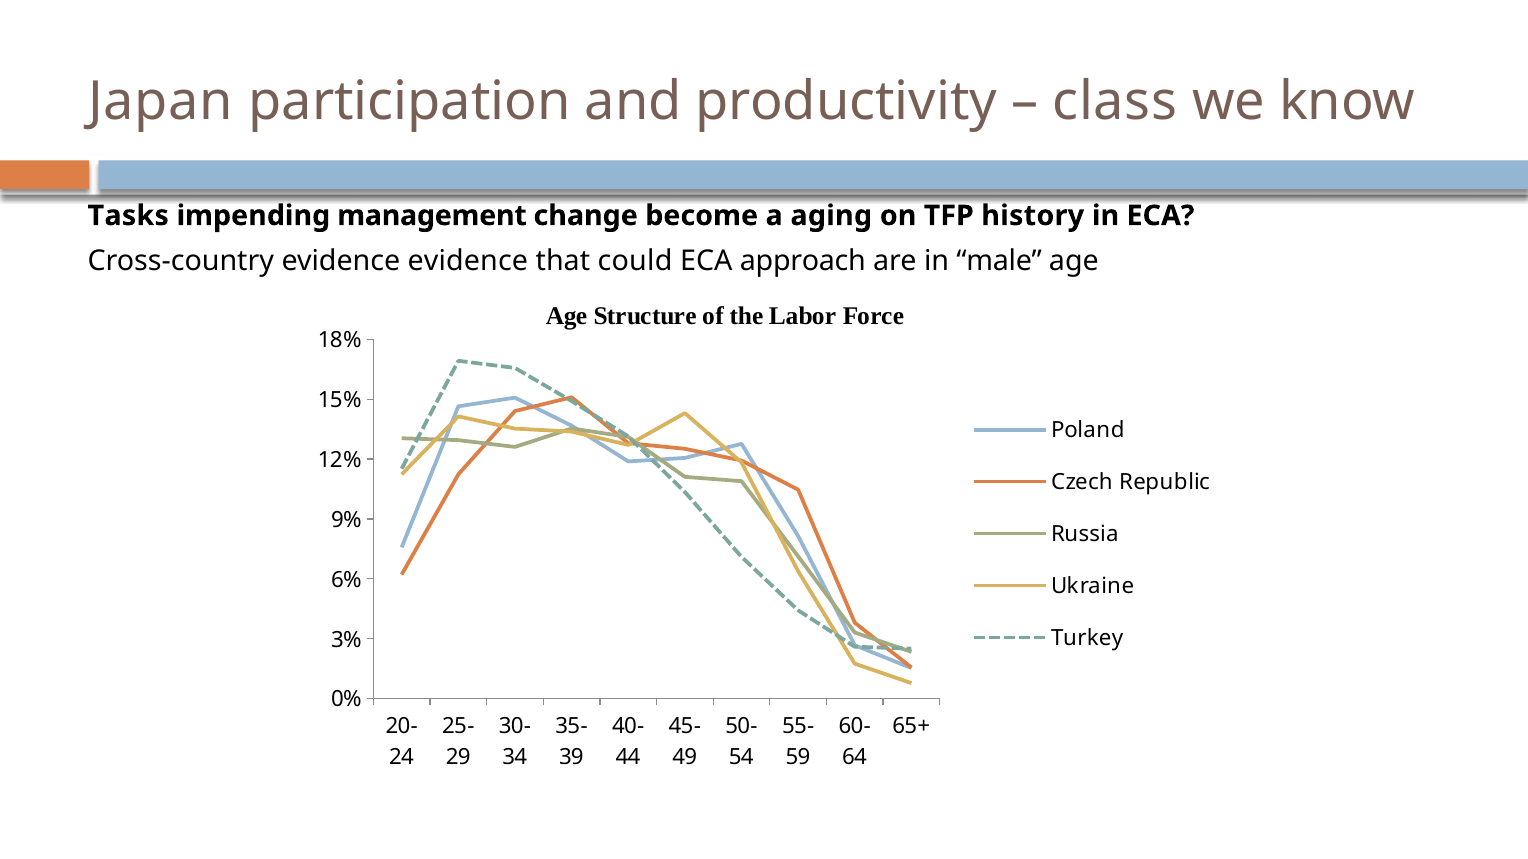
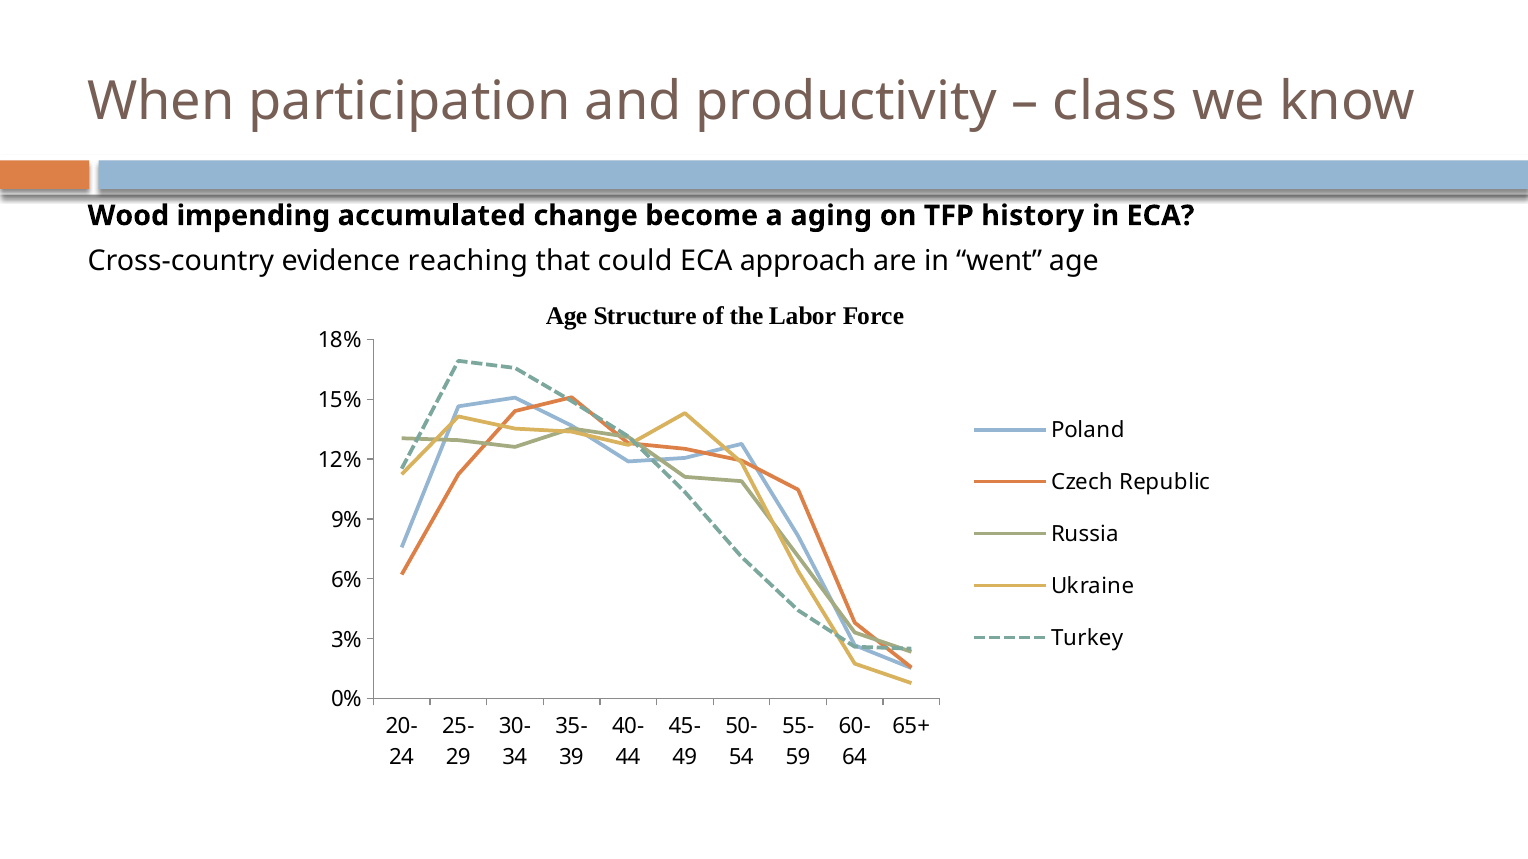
Japan: Japan -> When (161, 102)
Tasks: Tasks -> Wood (128, 216)
management: management -> accumulated (432, 216)
evidence evidence: evidence -> reaching (468, 261)
male: male -> went (999, 261)
